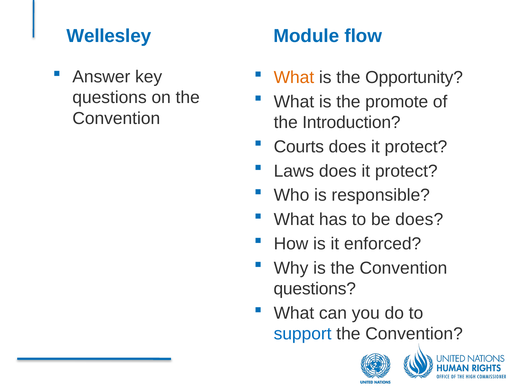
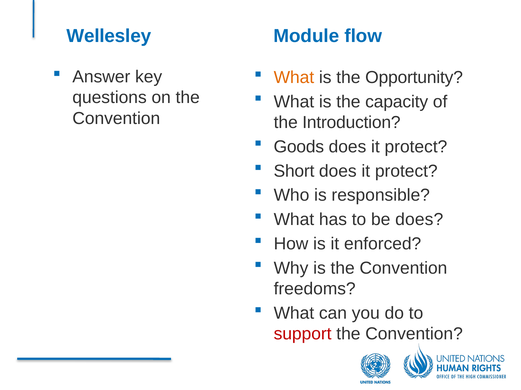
promote: promote -> capacity (397, 102)
Courts: Courts -> Goods (299, 147)
Laws: Laws -> Short (294, 171)
questions: questions -> freedoms (315, 289)
support colour: blue -> red (303, 335)
